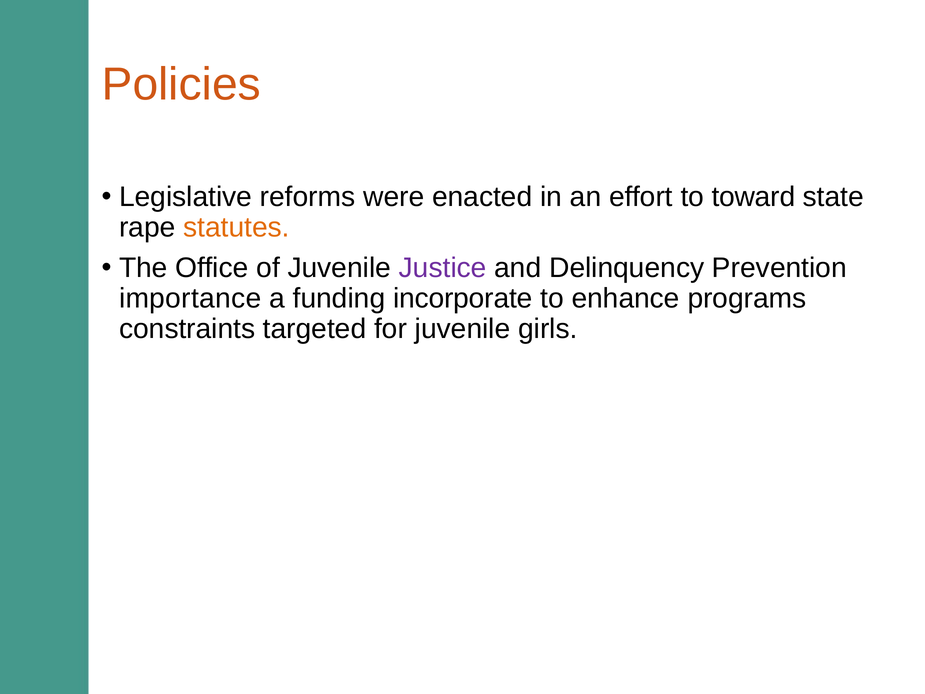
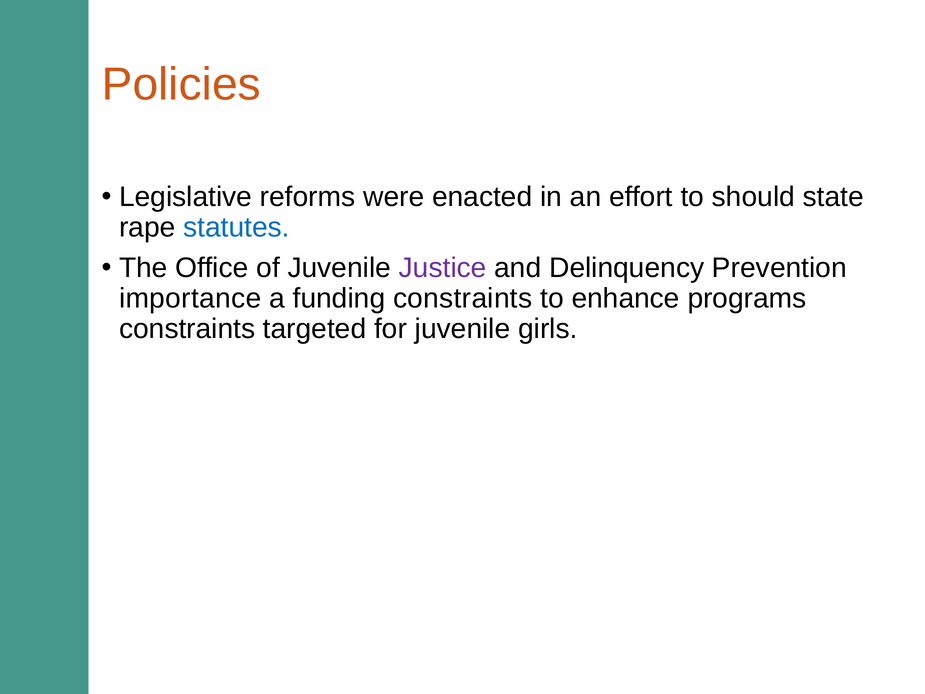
toward: toward -> should (753, 197)
statutes colour: orange -> blue (236, 227)
funding incorporate: incorporate -> constraints (463, 298)
